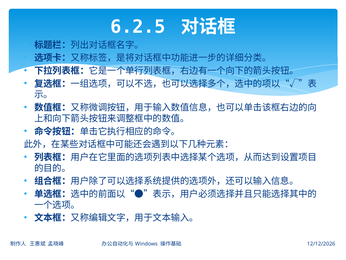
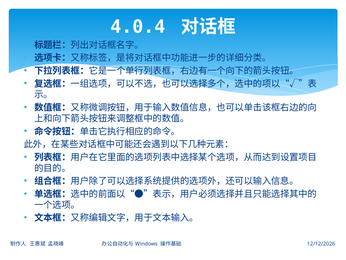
6.2.5: 6.2.5 -> 4.0.4 (138, 27)
